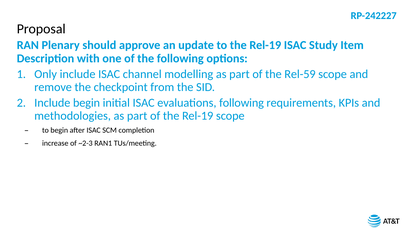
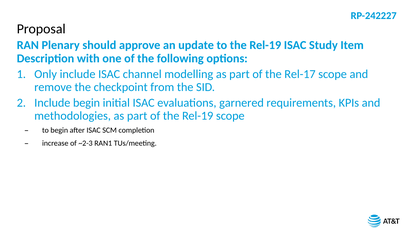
Rel-59: Rel-59 -> Rel-17 (300, 74)
evaluations following: following -> garnered (241, 103)
